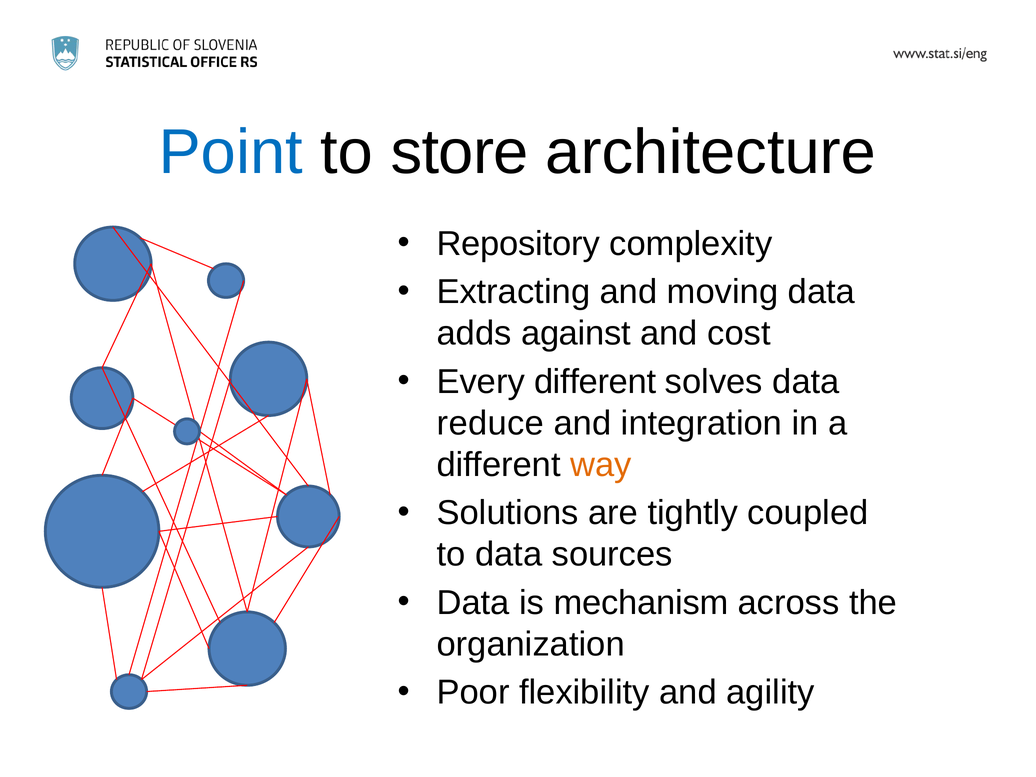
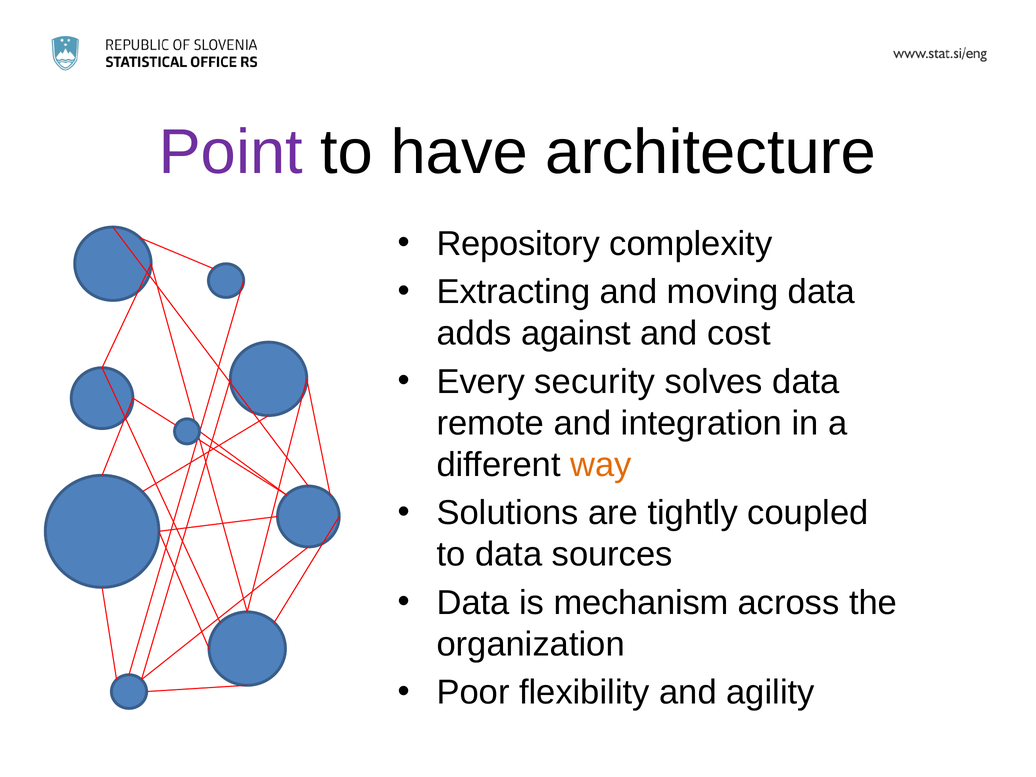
Point colour: blue -> purple (231, 152)
store: store -> have (459, 152)
Every different: different -> security (595, 382)
reduce: reduce -> remote (490, 423)
